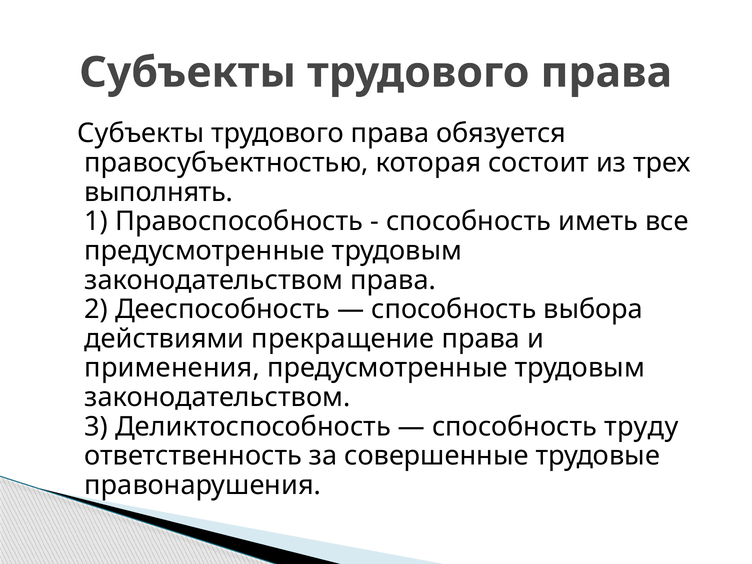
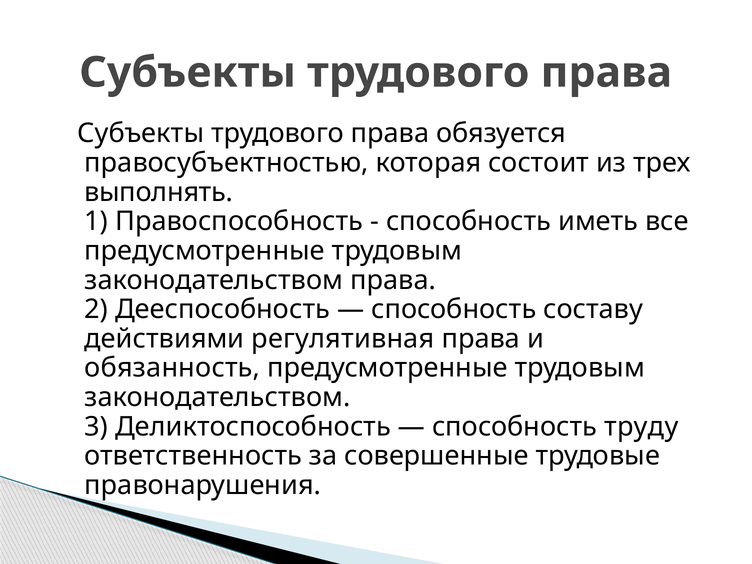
выбора: выбора -> составу (593, 309)
прекращение: прекращение -> регулятивная (343, 339)
применения: применения -> обязанность (172, 368)
